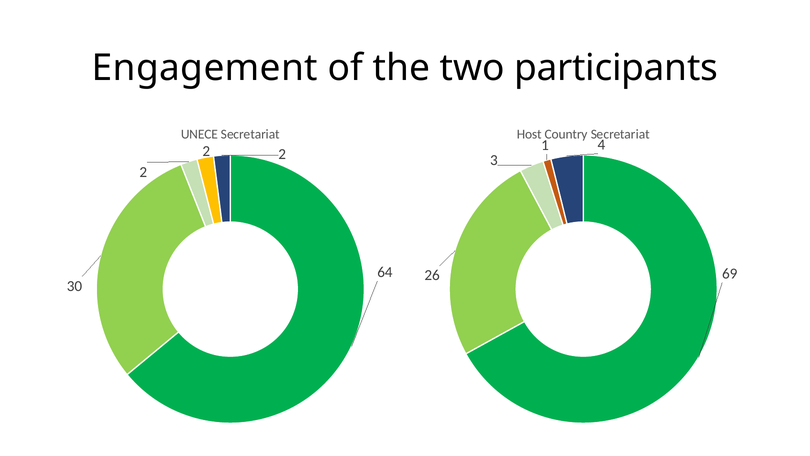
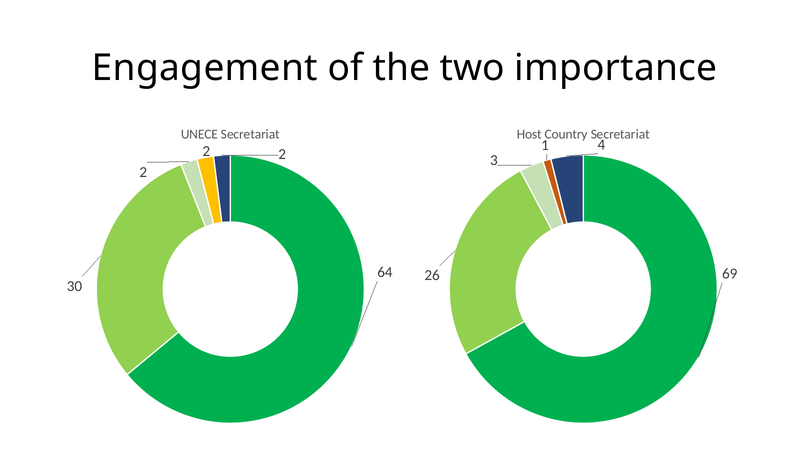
participants: participants -> importance (616, 68)
